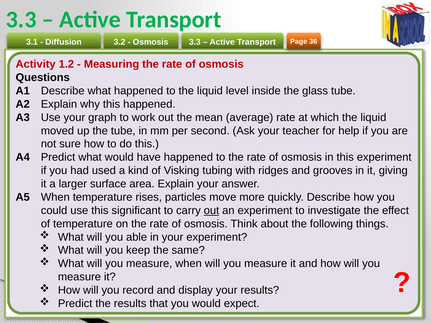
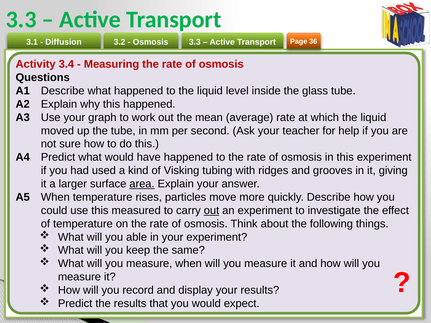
1.2: 1.2 -> 3.4 (66, 64)
area underline: none -> present (142, 184)
significant: significant -> measured (136, 211)
